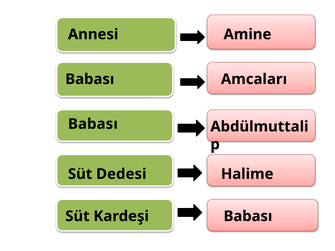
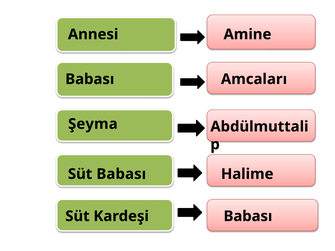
Babası: Babası -> Şeyma (93, 124)
Süt Dedesi: Dedesi -> Babası (121, 174)
